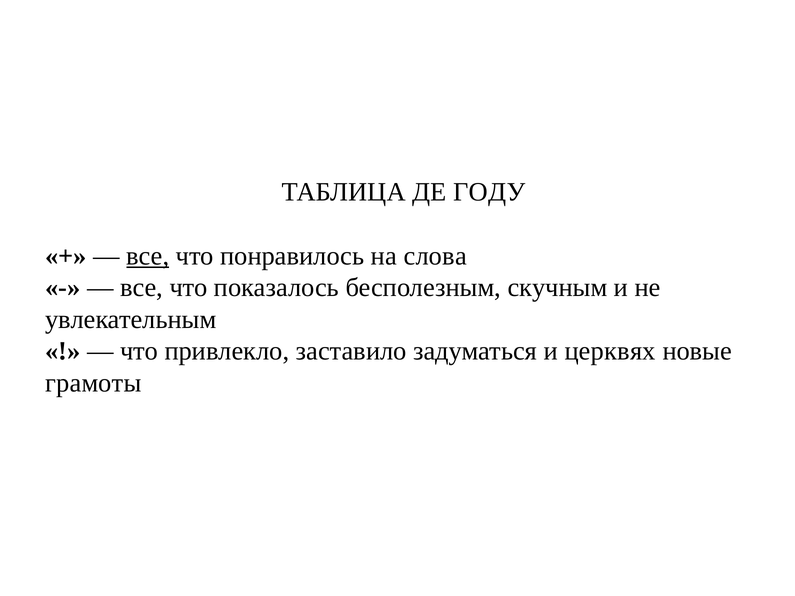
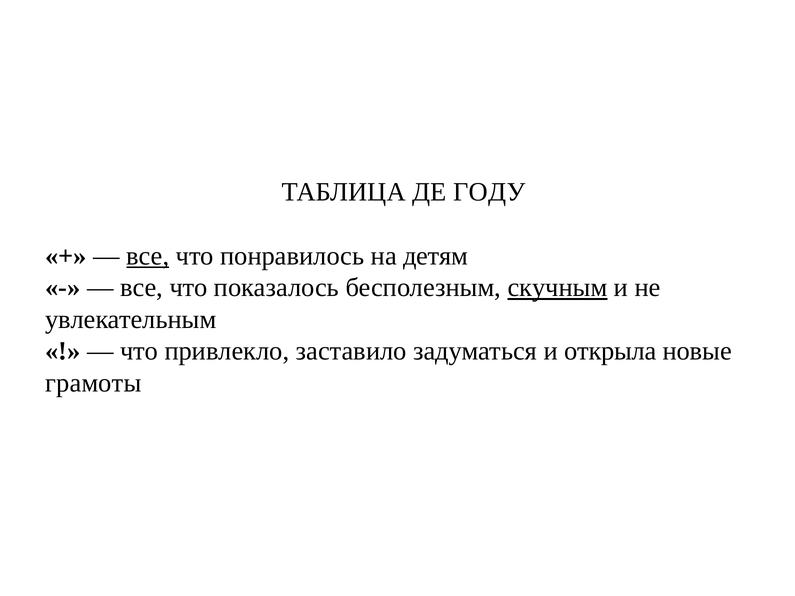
слова: слова -> детям (436, 256)
скучным underline: none -> present (557, 288)
церквях: церквях -> открыла (610, 351)
